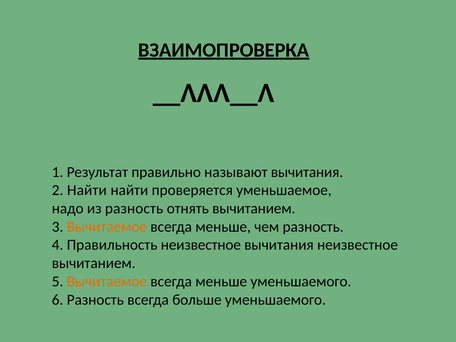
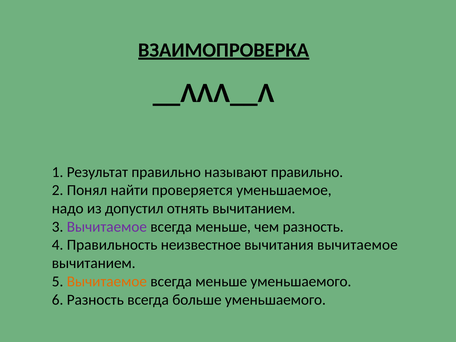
называют вычитания: вычитания -> правильно (307, 172)
2 Найти: Найти -> Понял (87, 190)
из разность: разность -> допустил (134, 208)
Вычитаемое colour: orange -> purple (107, 227)
вычитания неизвестное: неизвестное -> вычитаемое (357, 245)
